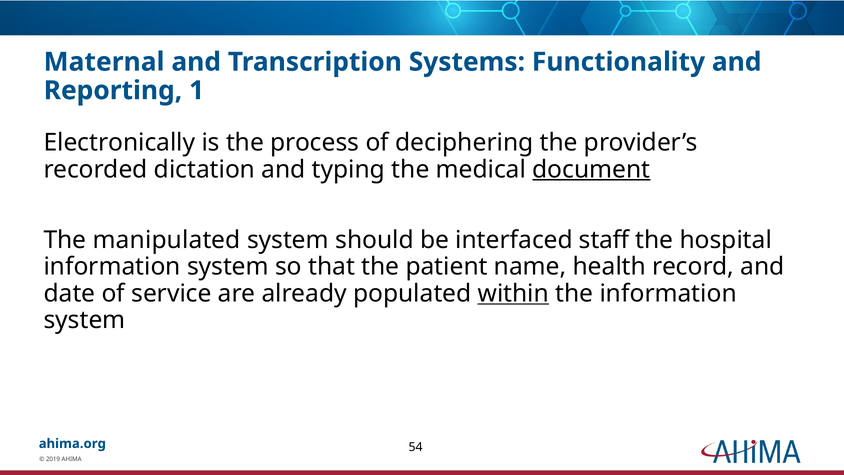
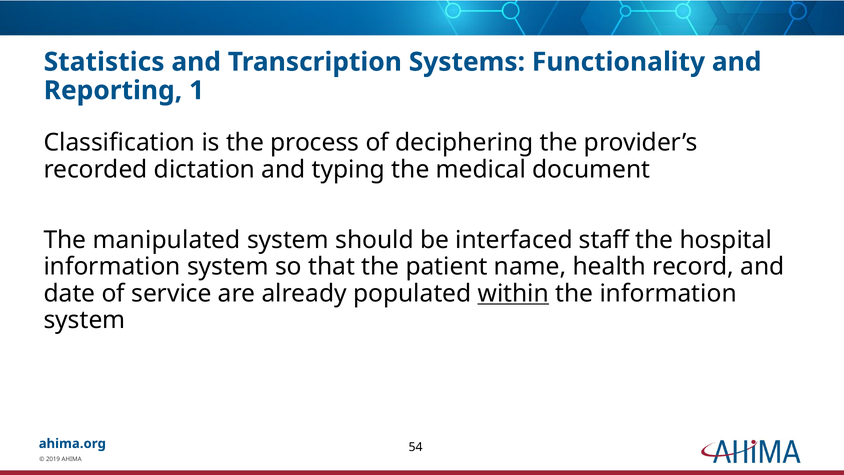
Maternal: Maternal -> Statistics (104, 62)
Electronically: Electronically -> Classification (119, 143)
document underline: present -> none (591, 169)
